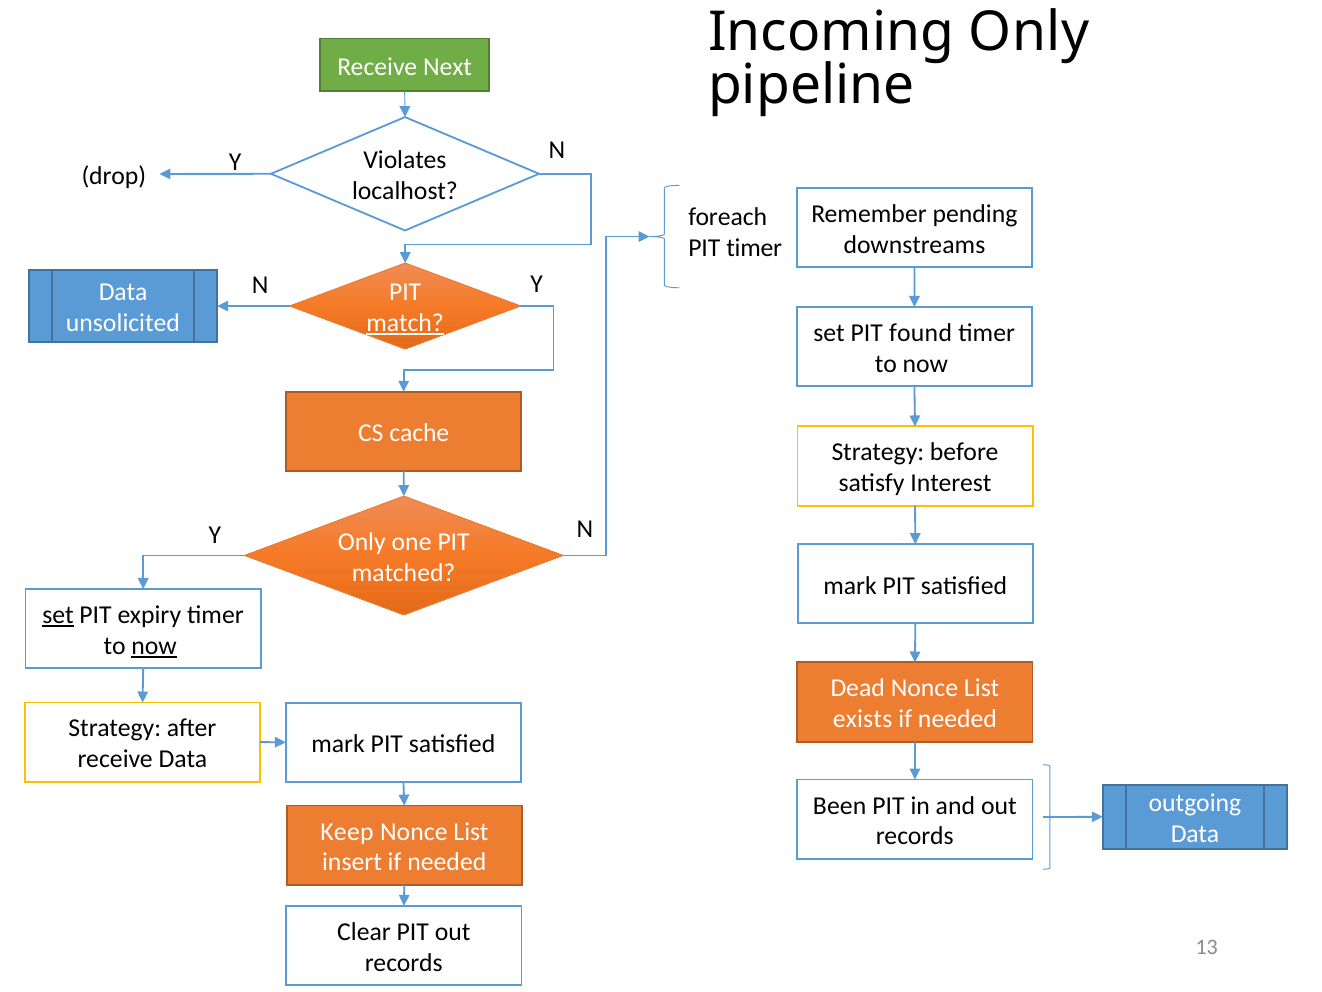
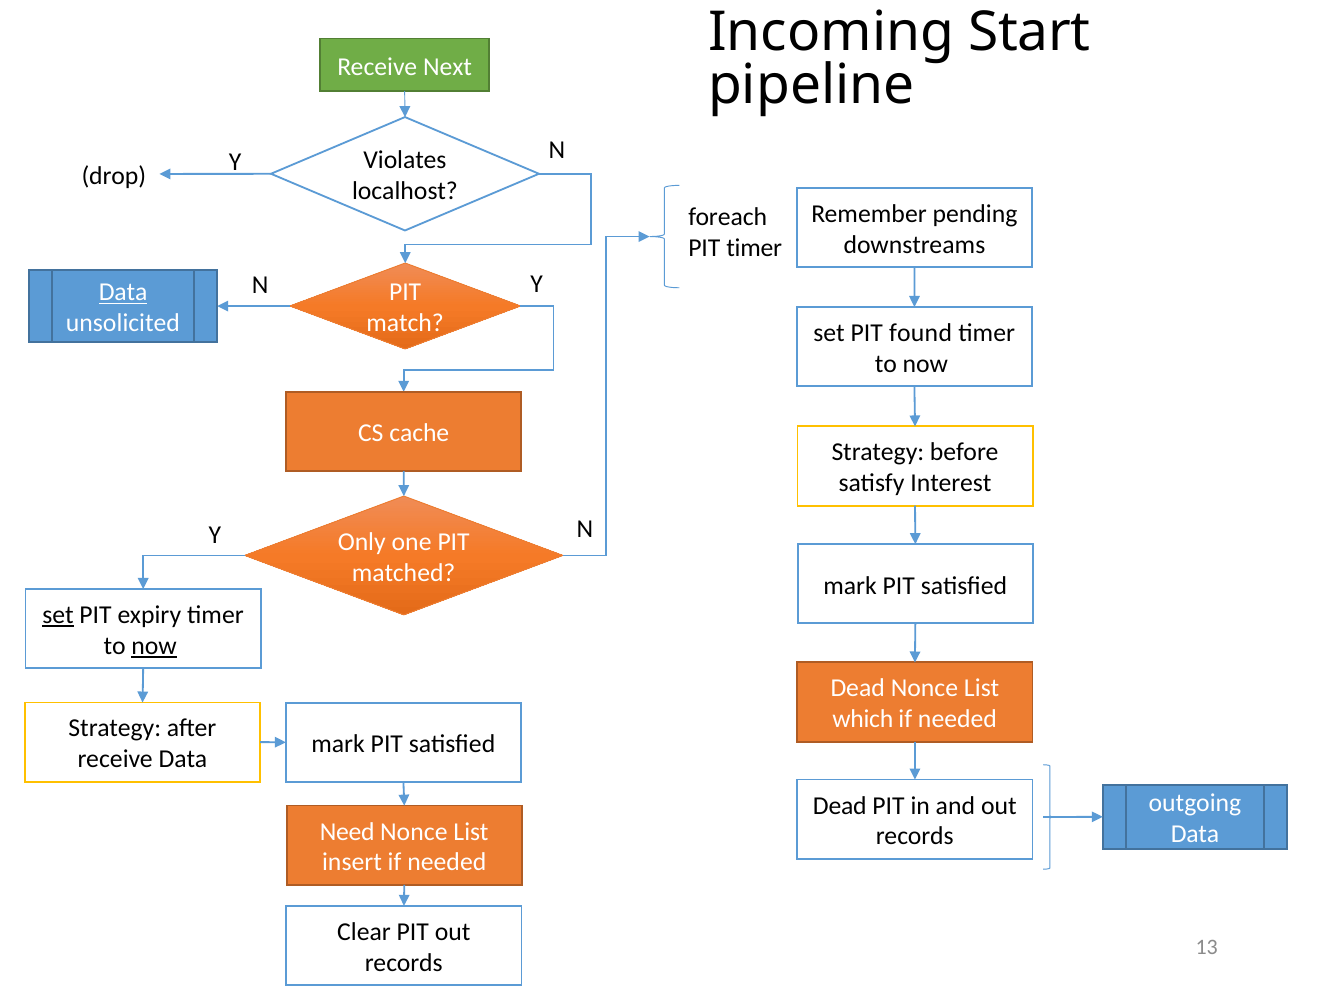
Incoming Only: Only -> Start (1029, 32)
Data underline: none -> present (123, 292)
match underline: present -> none (405, 323)
exists: exists -> which (863, 719)
Been: Been -> Dead (840, 805)
Keep: Keep -> Need (347, 831)
